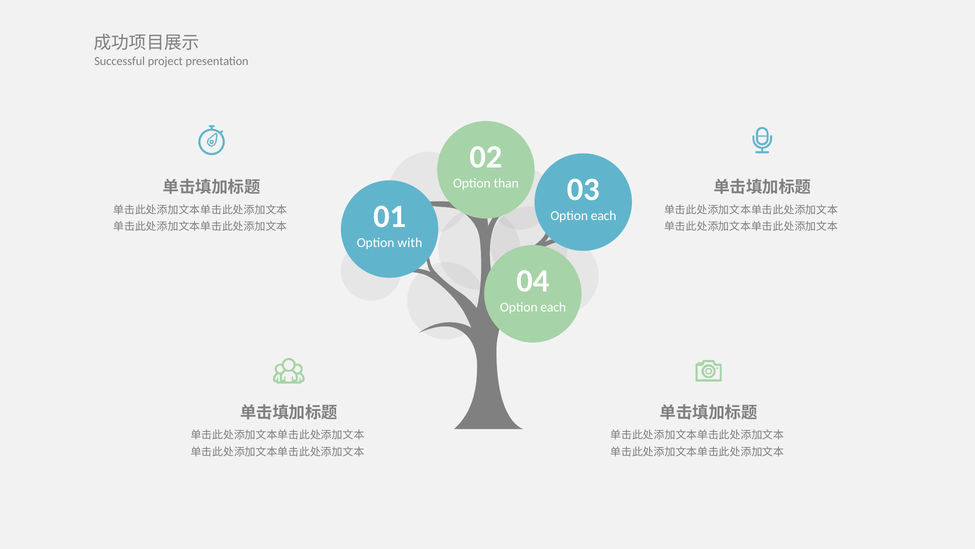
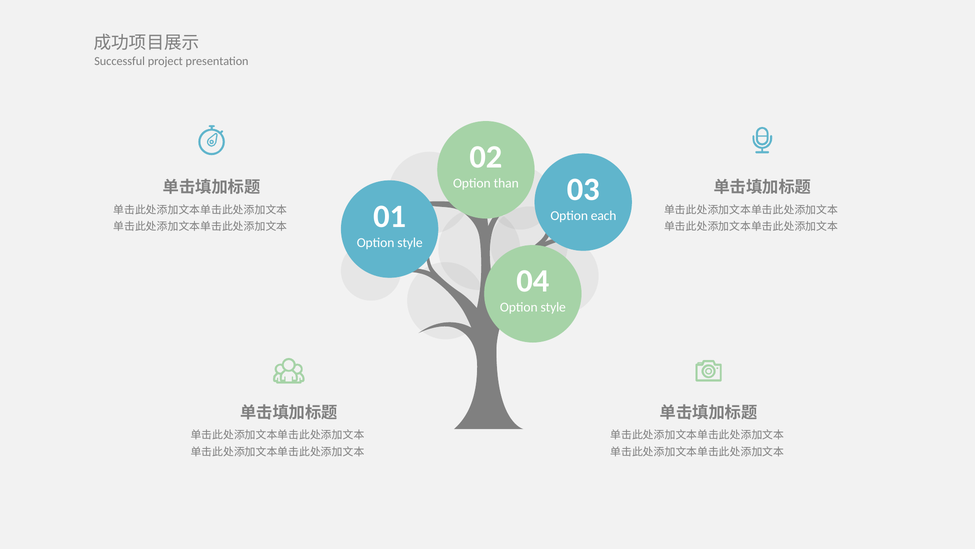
with: with -> style (410, 242)
each: each -> style (553, 307)
